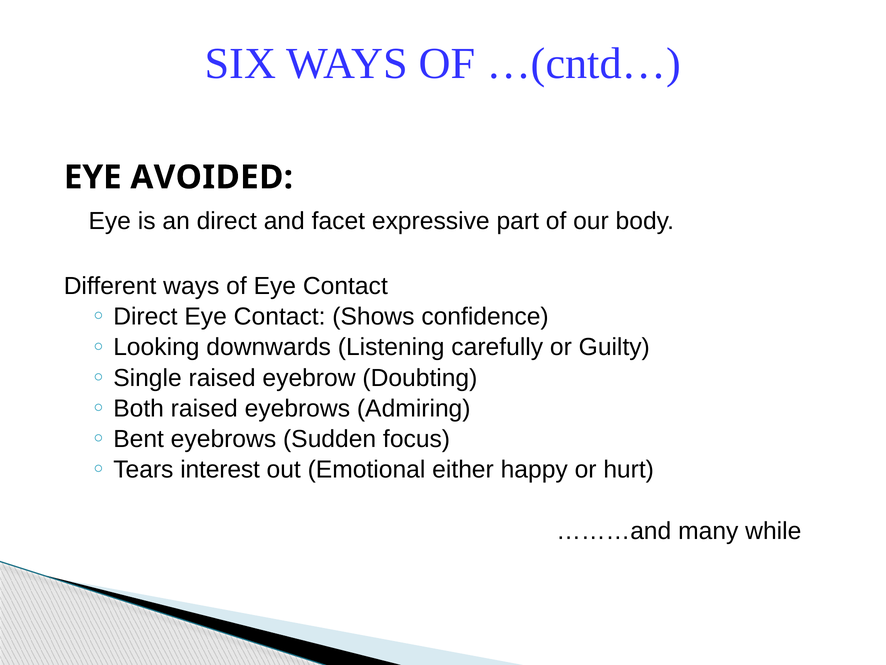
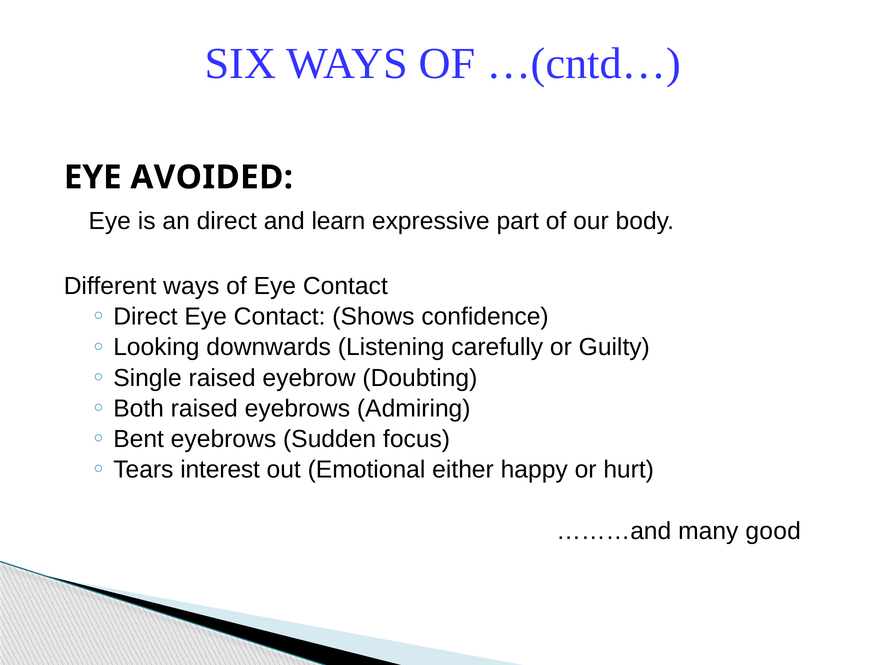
facet: facet -> learn (338, 221)
while: while -> good (773, 531)
